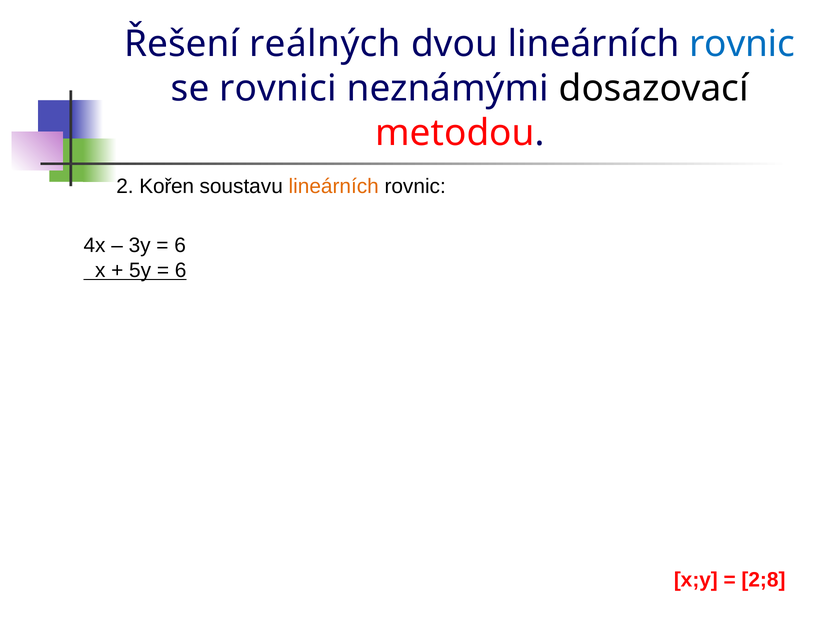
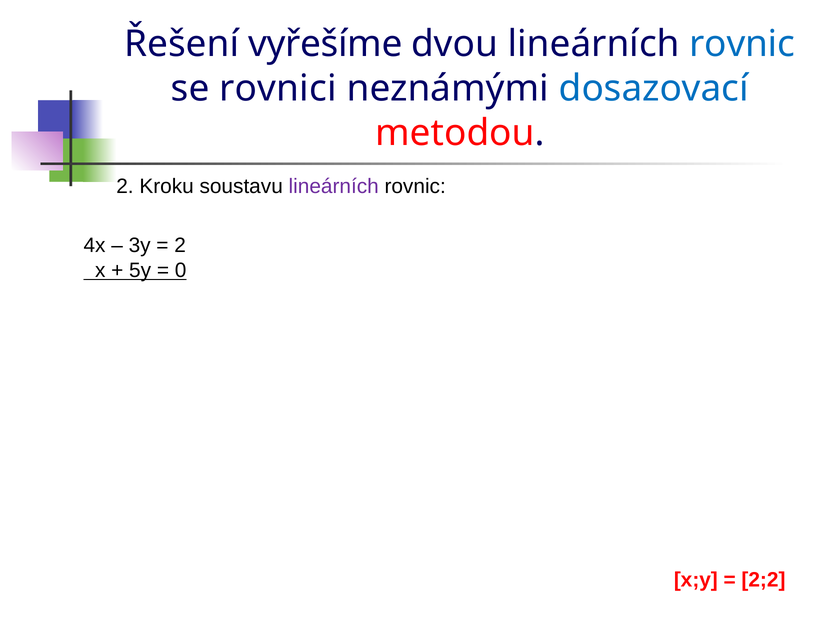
reálných: reálných -> vyřešíme (325, 44)
dosazovací colour: black -> blue (654, 89)
Kořen: Kořen -> Kroku (167, 186)
lineárních colour: orange -> purple (334, 186)
6: 6 -> 2 (180, 245)
6: 6 -> 0 (181, 270)
2;8: 2;8 -> 2;2 (763, 580)
